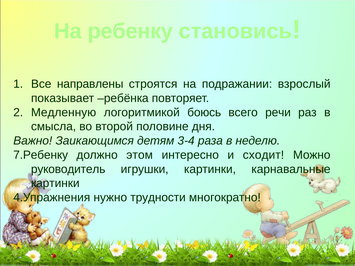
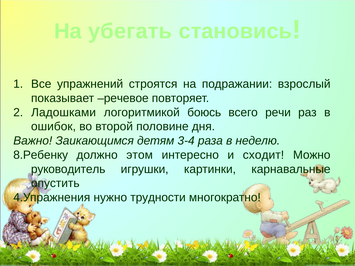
ребенку: ребенку -> убегать (130, 31)
направлены: направлены -> упражнений (90, 84)
ребёнка: ребёнка -> речевое (123, 98)
Медленную: Медленную -> Ладошками (64, 112)
смысла: смысла -> ошибок (53, 127)
7.Ребенку: 7.Ребенку -> 8.Ребенку (41, 155)
картинки: картинки -> опустить (55, 183)
